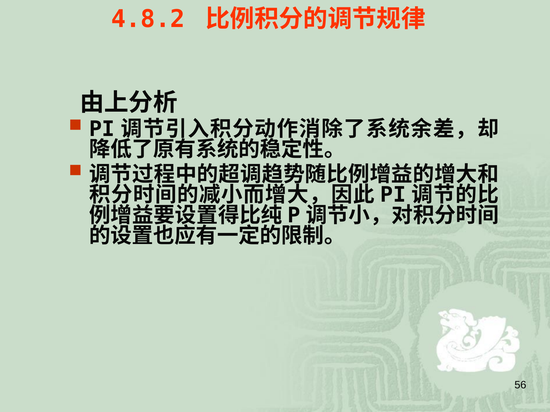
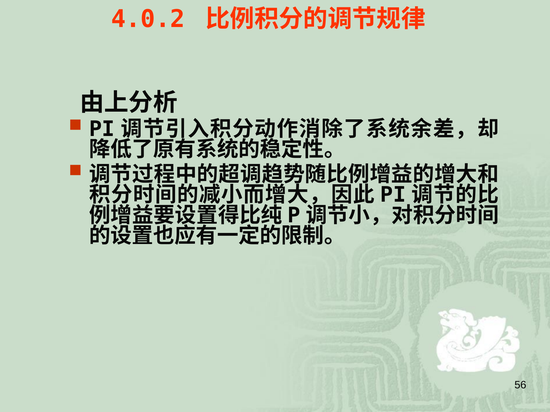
4.8.2: 4.8.2 -> 4.0.2 (148, 19)
